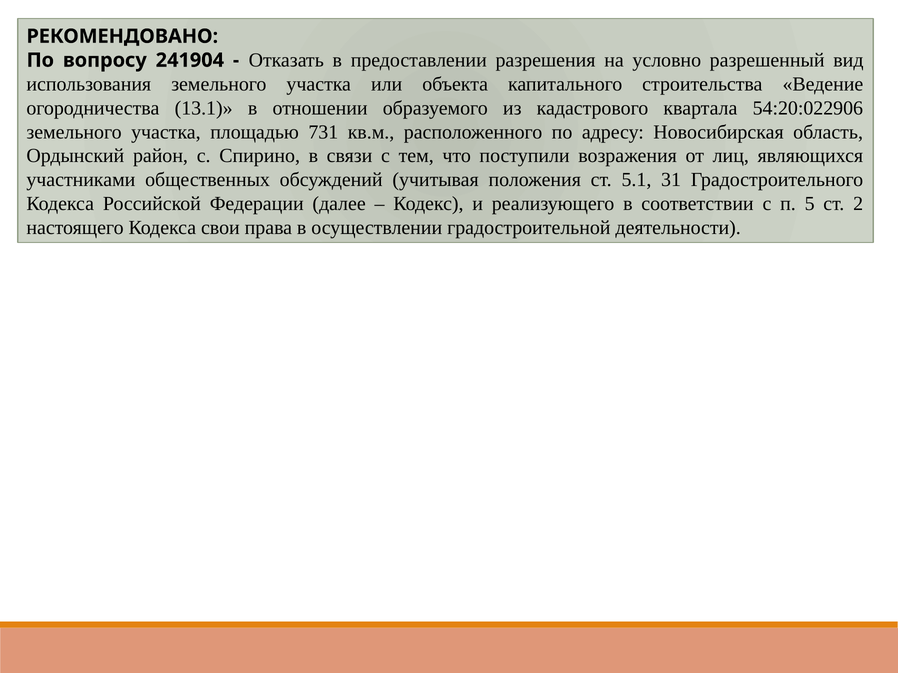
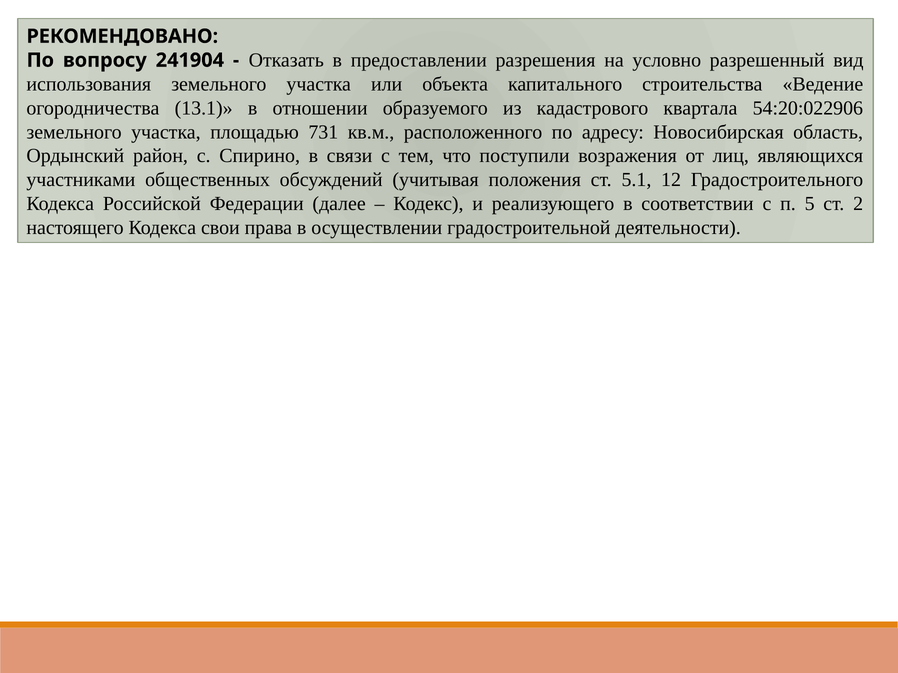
31: 31 -> 12 (671, 180)
